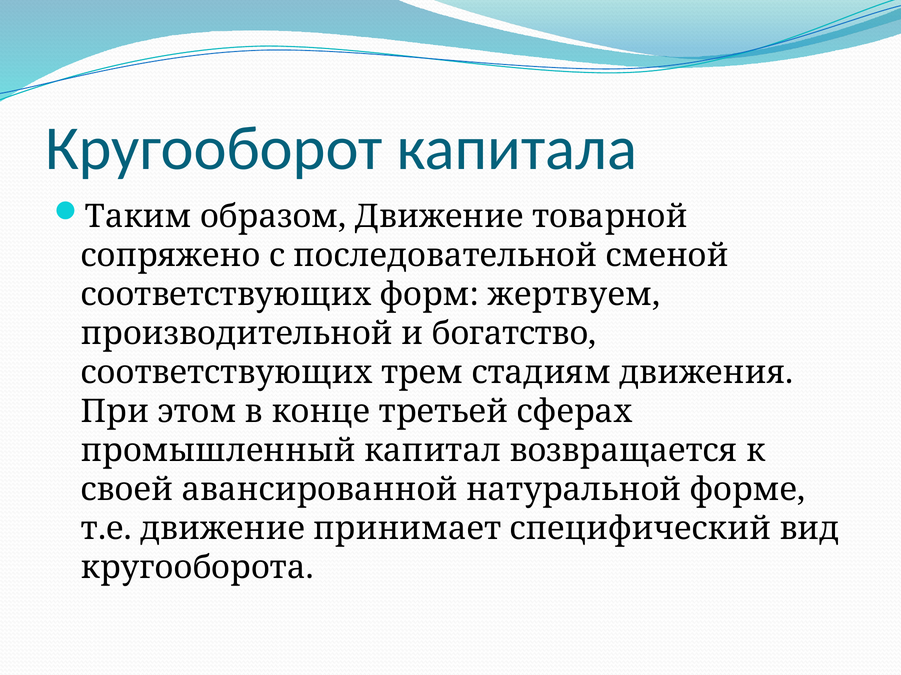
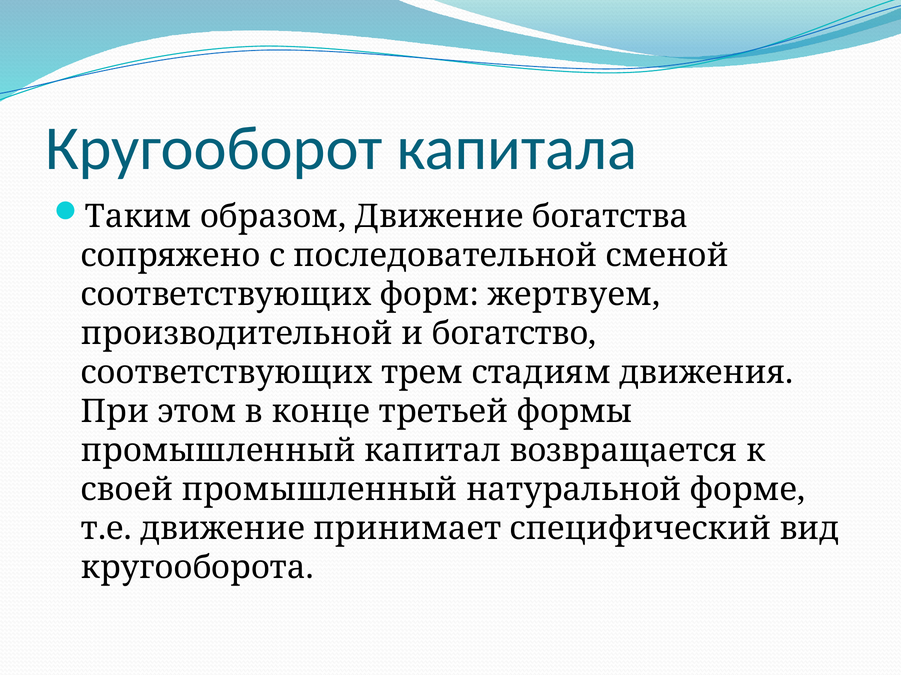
товарной: товарной -> богатства (610, 217)
сферах: сферах -> формы (575, 412)
своей авансированной: авансированной -> промышленный (320, 490)
